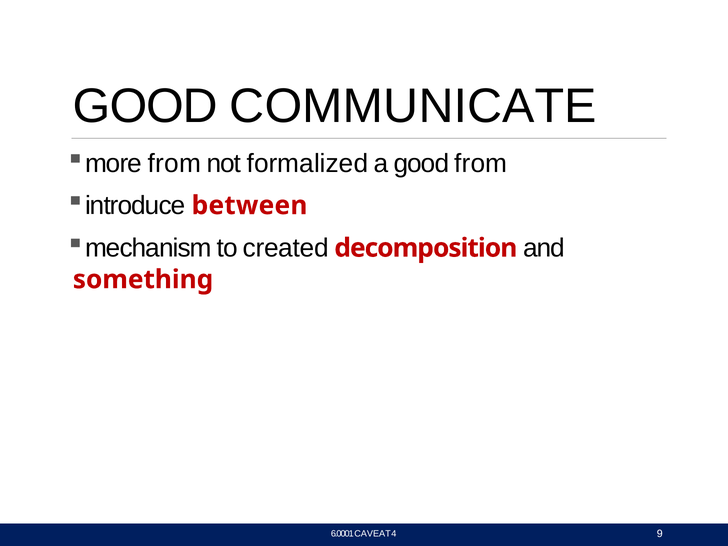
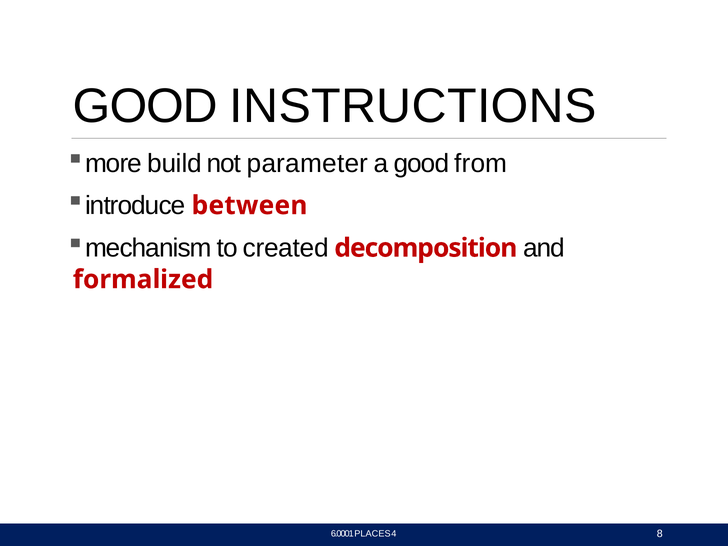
COMMUNICATE: COMMUNICATE -> INSTRUCTIONS (413, 106)
from: from -> build (175, 163)
formalized: formalized -> parameter (307, 163)
something: something -> formalized (143, 280)
CAVEAT: CAVEAT -> PLACES (372, 534)
9: 9 -> 8 (660, 534)
